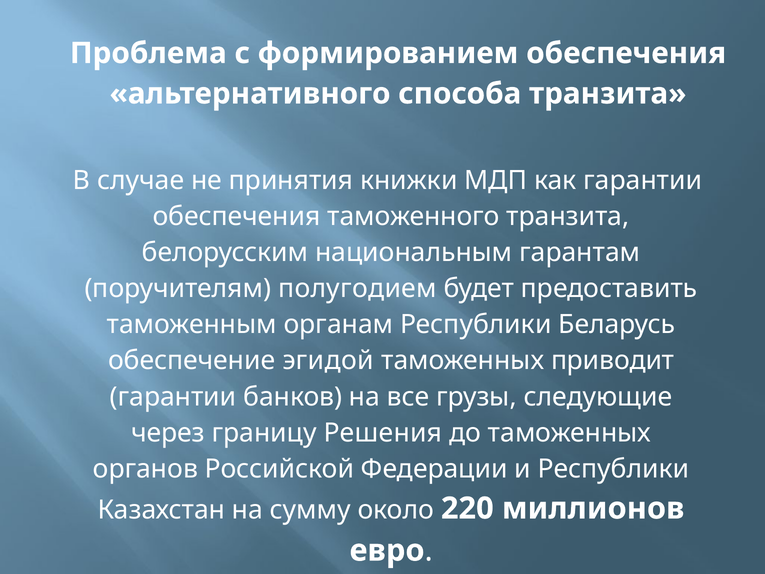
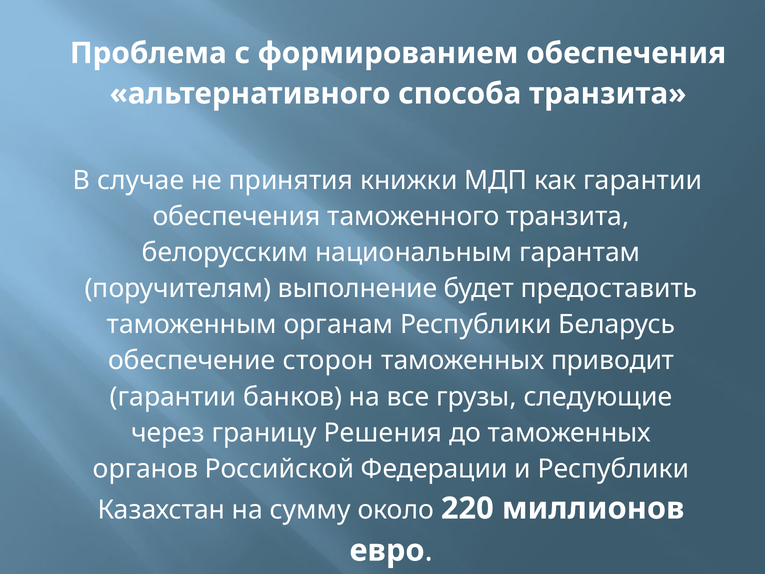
полугодием: полугодием -> выполнение (358, 288)
эгидой: эгидой -> сторон (328, 361)
